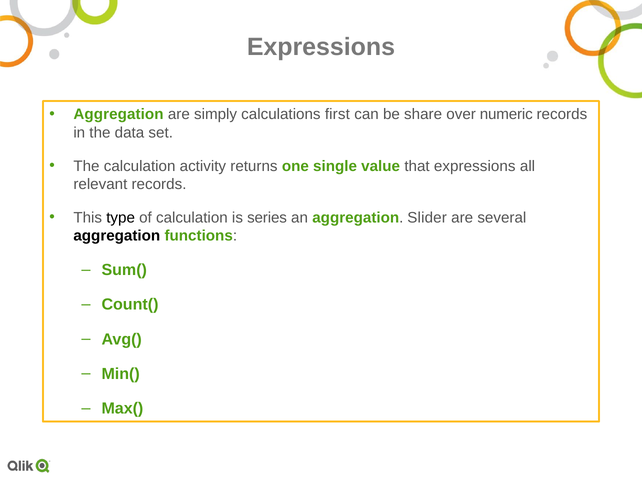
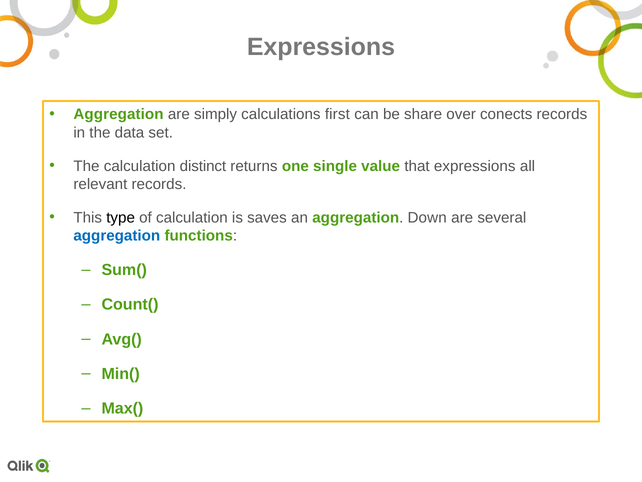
numeric: numeric -> conects (506, 114)
activity: activity -> distinct (203, 166)
series: series -> saves (267, 217)
Slider: Slider -> Down (427, 217)
aggregation colour: black -> blue (117, 236)
